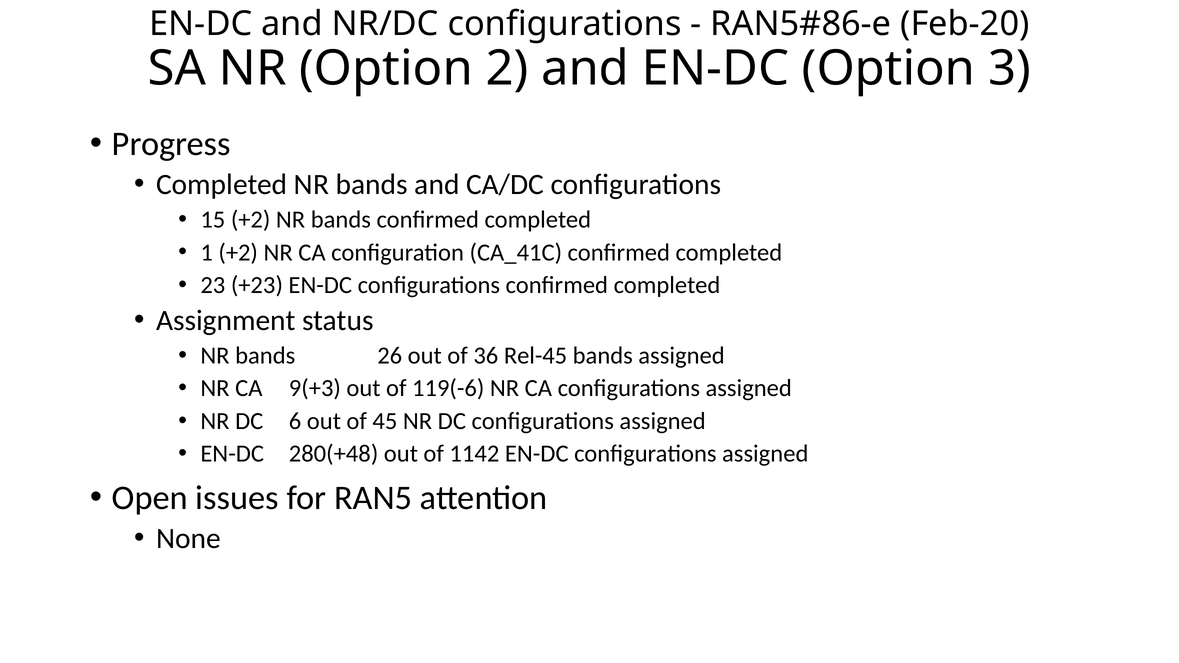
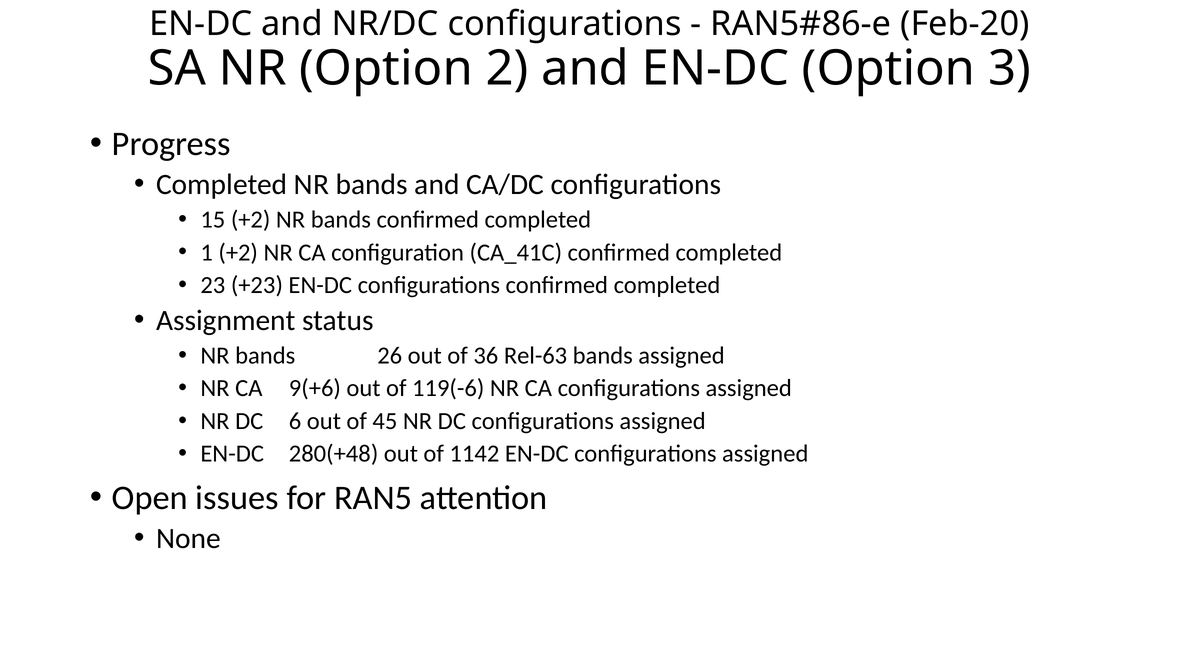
Rel-45: Rel-45 -> Rel-63 (536, 356)
9(+3: 9(+3 -> 9(+6 (315, 388)
